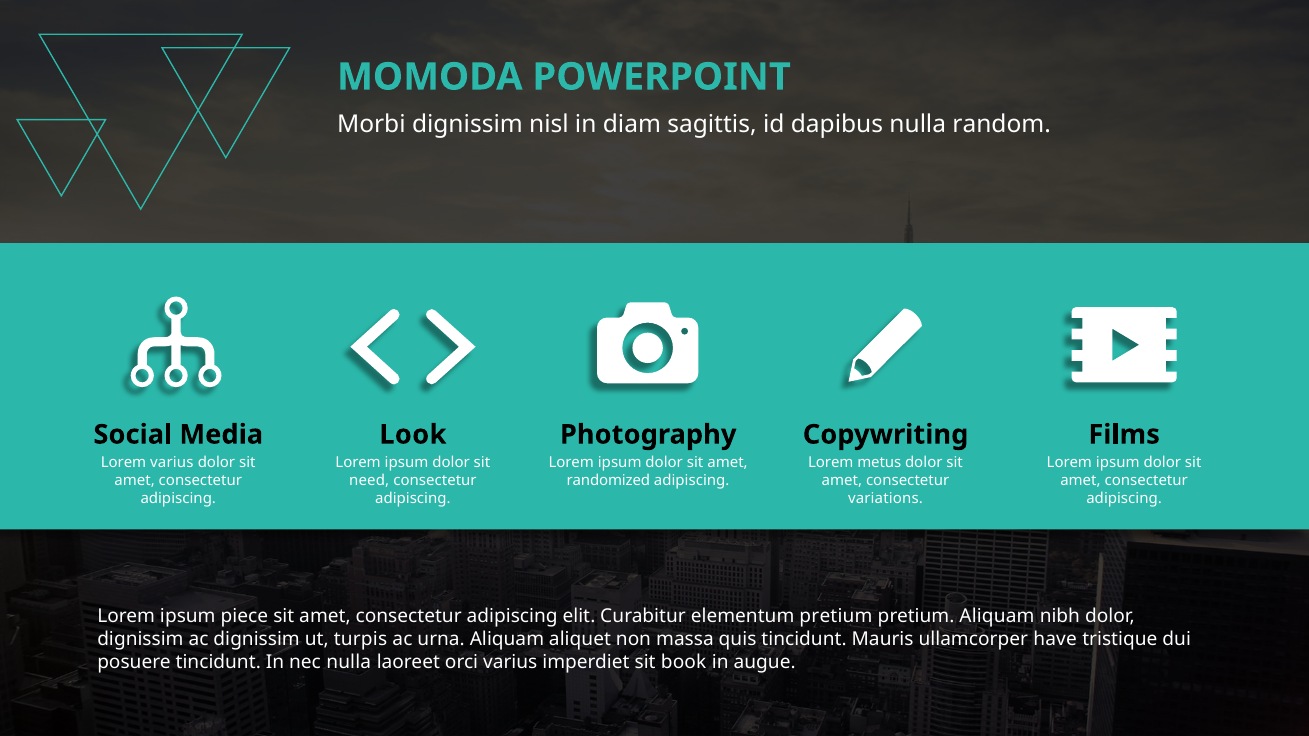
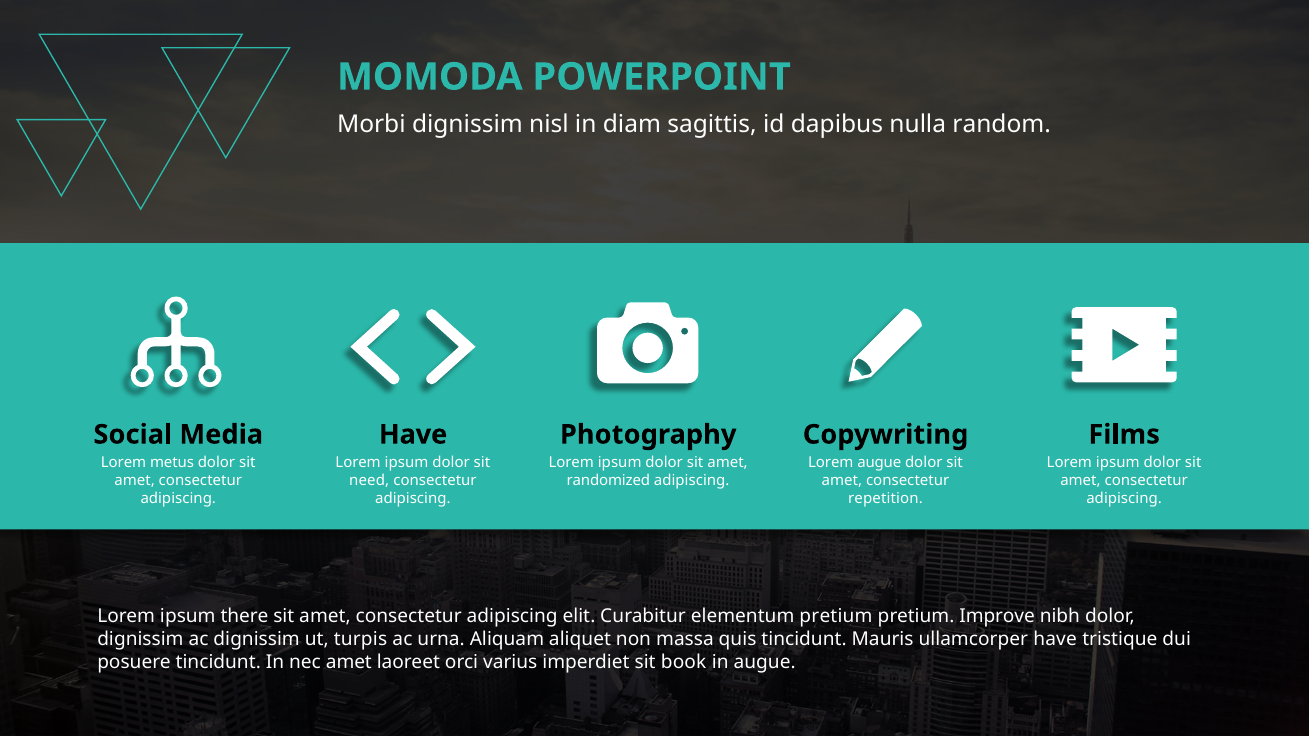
Look: Look -> Have (413, 435)
Lorem varius: varius -> metus (172, 462)
Lorem metus: metus -> augue (879, 462)
variations: variations -> repetition (885, 498)
piece: piece -> there (244, 616)
pretium Aliquam: Aliquam -> Improve (997, 616)
nec nulla: nulla -> amet (349, 662)
